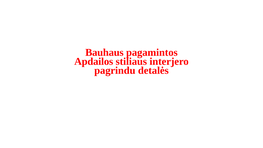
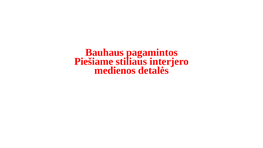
Apdailos: Apdailos -> Piešiame (94, 61)
pagrindu: pagrindu -> medienos (115, 70)
